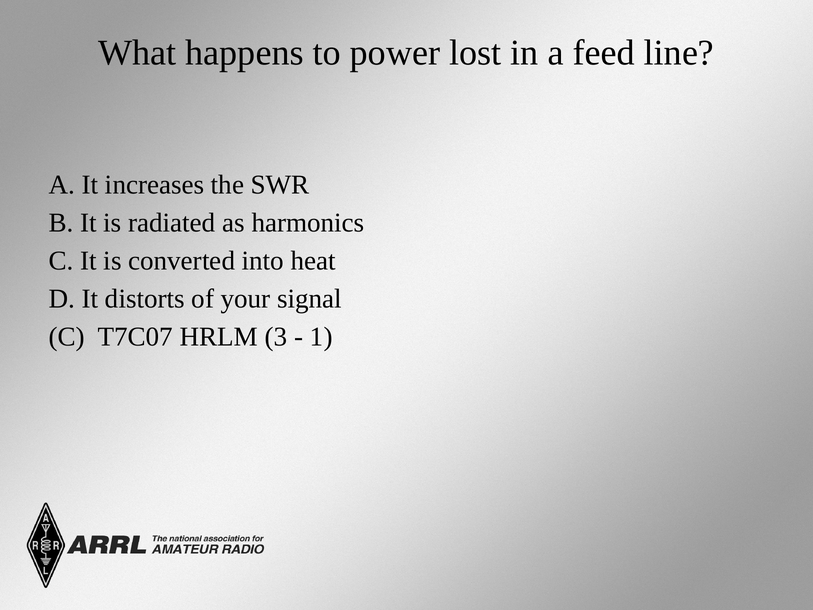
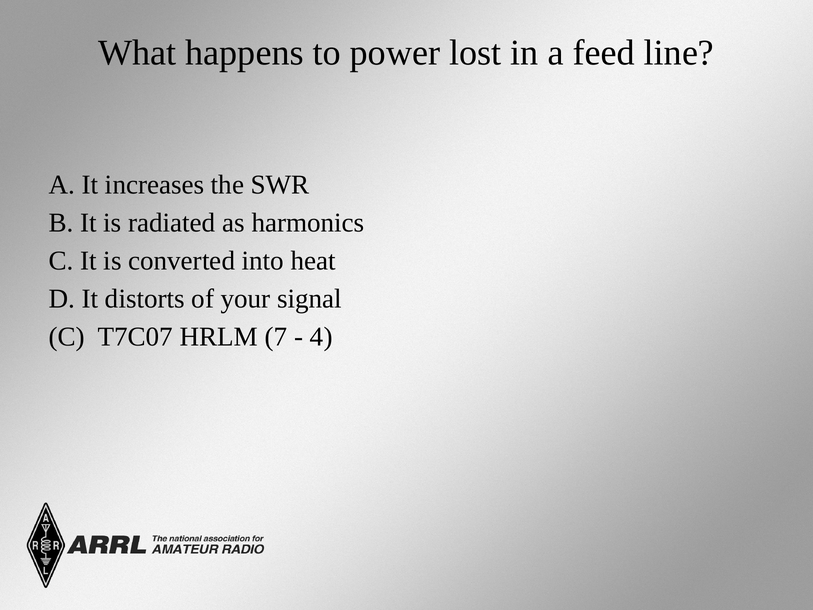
3: 3 -> 7 (276, 336)
1: 1 -> 4 (321, 336)
